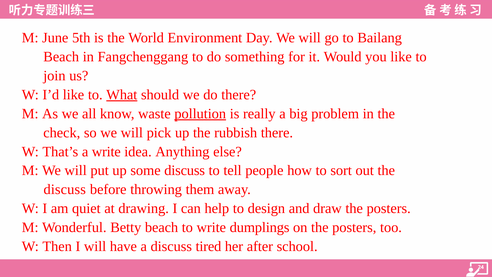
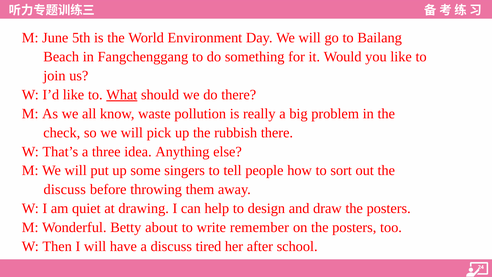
pollution underline: present -> none (200, 114)
a write: write -> three (106, 151)
some discuss: discuss -> singers (185, 170)
Betty beach: beach -> about (161, 227)
dumplings: dumplings -> remember (259, 227)
